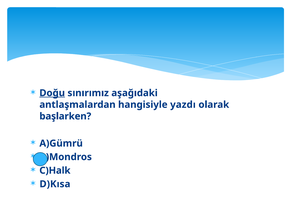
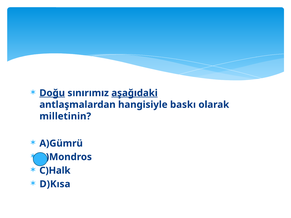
aşağıdaki underline: none -> present (135, 93)
yazdı: yazdı -> baskı (183, 105)
başlarken: başlarken -> milletinin (65, 116)
